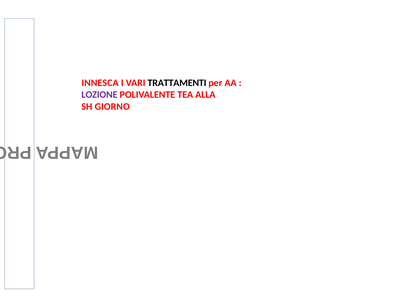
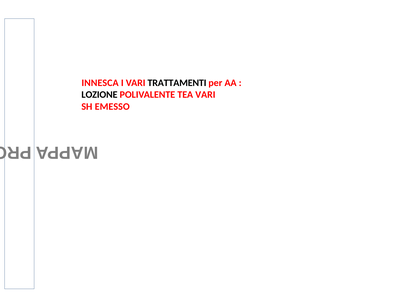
LOZIONE colour: purple -> black (99, 95)
TEA ALLA: ALLA -> VARI (205, 95)
GIORNO: GIORNO -> EMESSO (112, 107)
